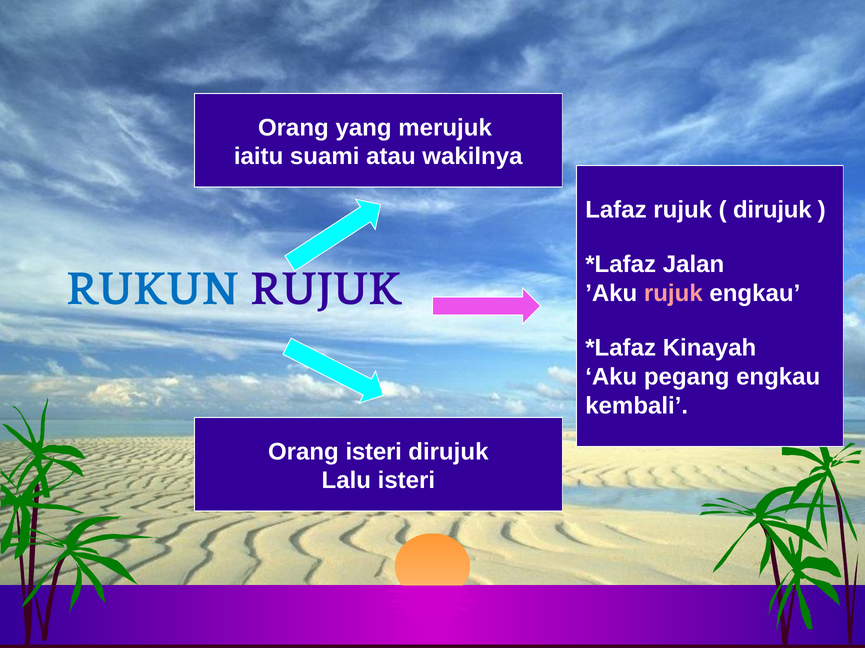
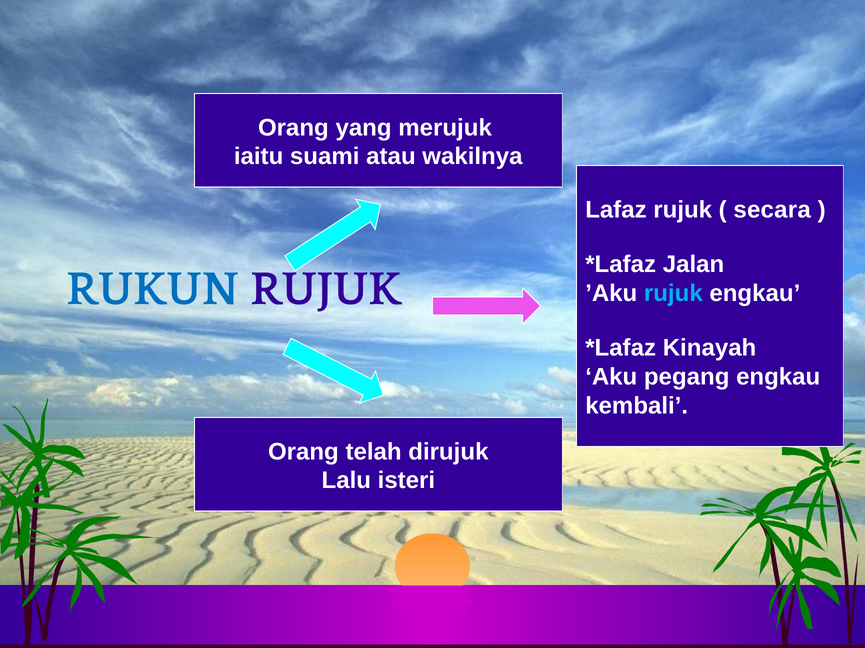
dirujuk: dirujuk -> secara (772, 210)
rujuk colour: pink -> light blue (673, 294)
Orang isteri: isteri -> telah (374, 452)
